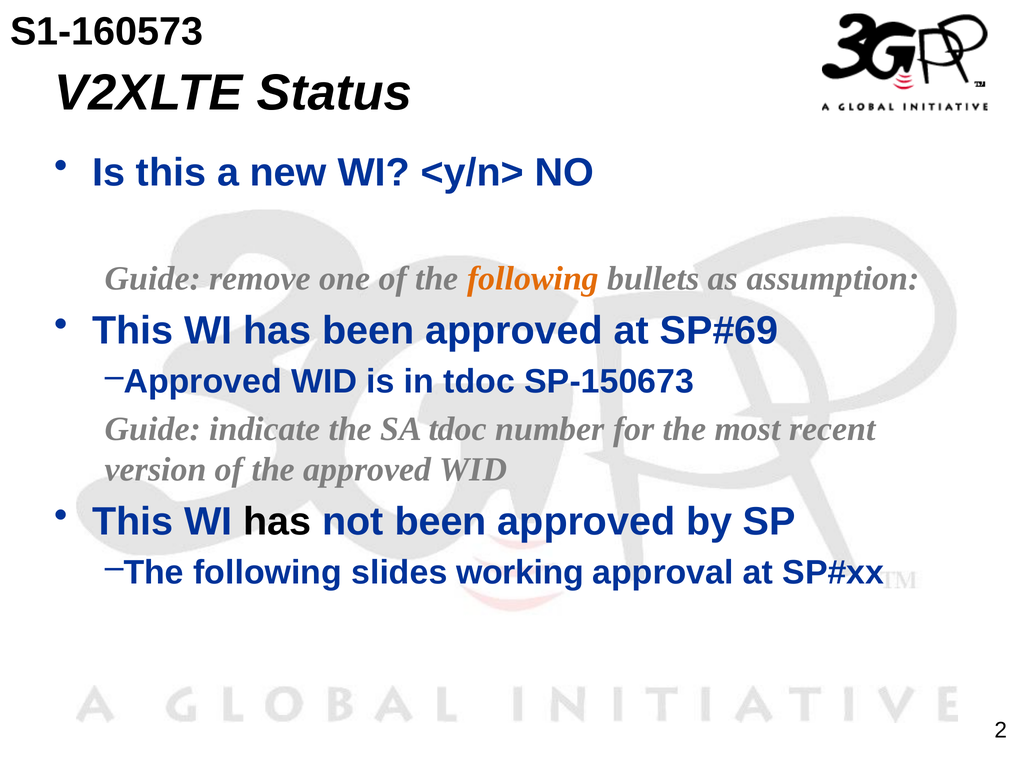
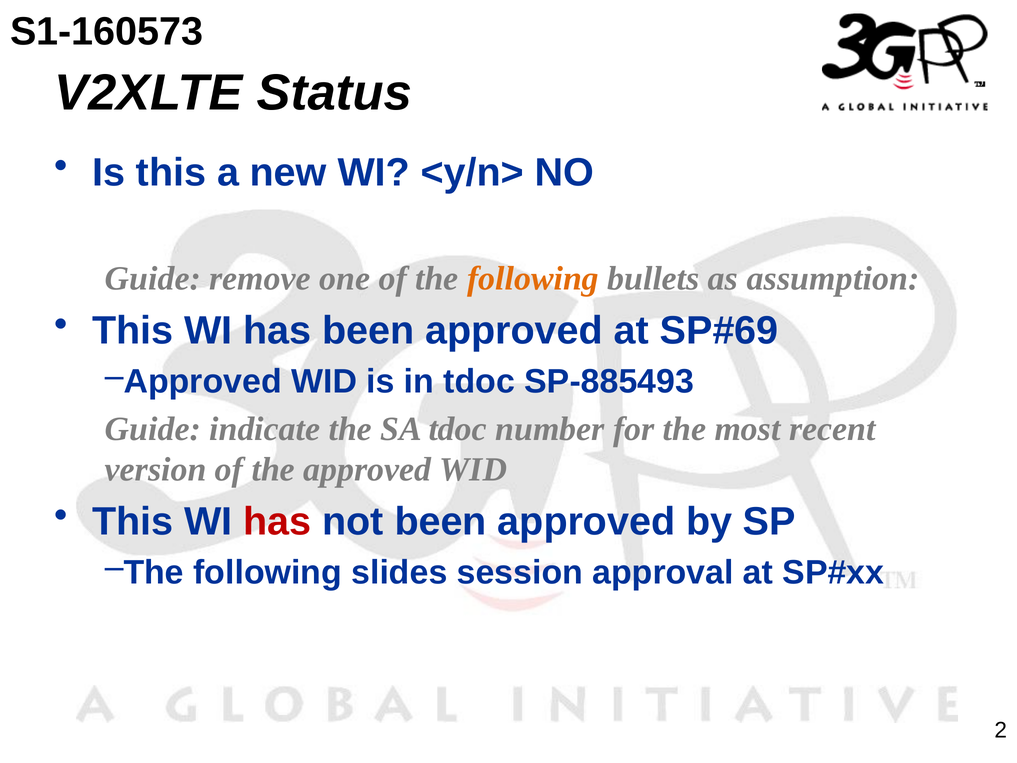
SP-150673: SP-150673 -> SP-885493 (609, 381)
has colour: black -> red (277, 522)
working: working -> session (520, 572)
